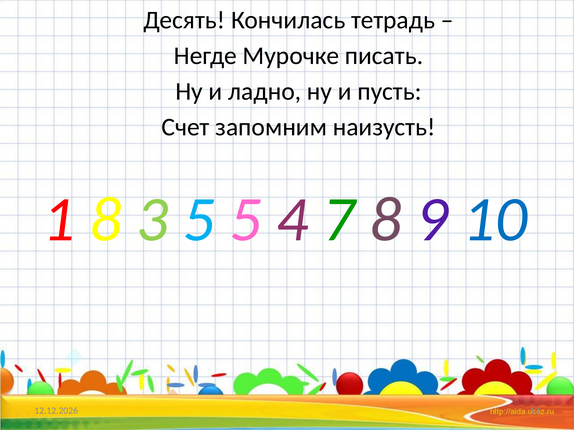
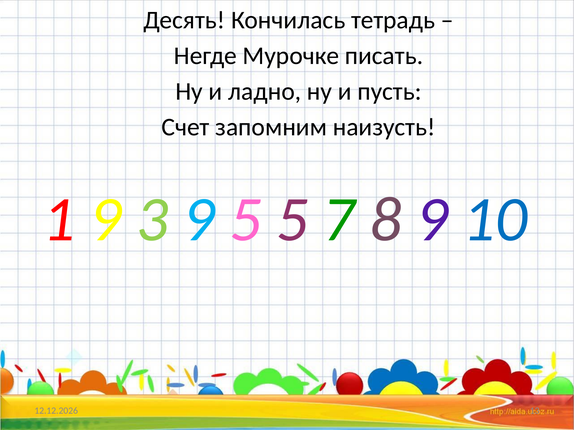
1 8: 8 -> 9 (106, 220)
3 5: 5 -> 9 (199, 220)
5 4: 4 -> 5 (292, 220)
